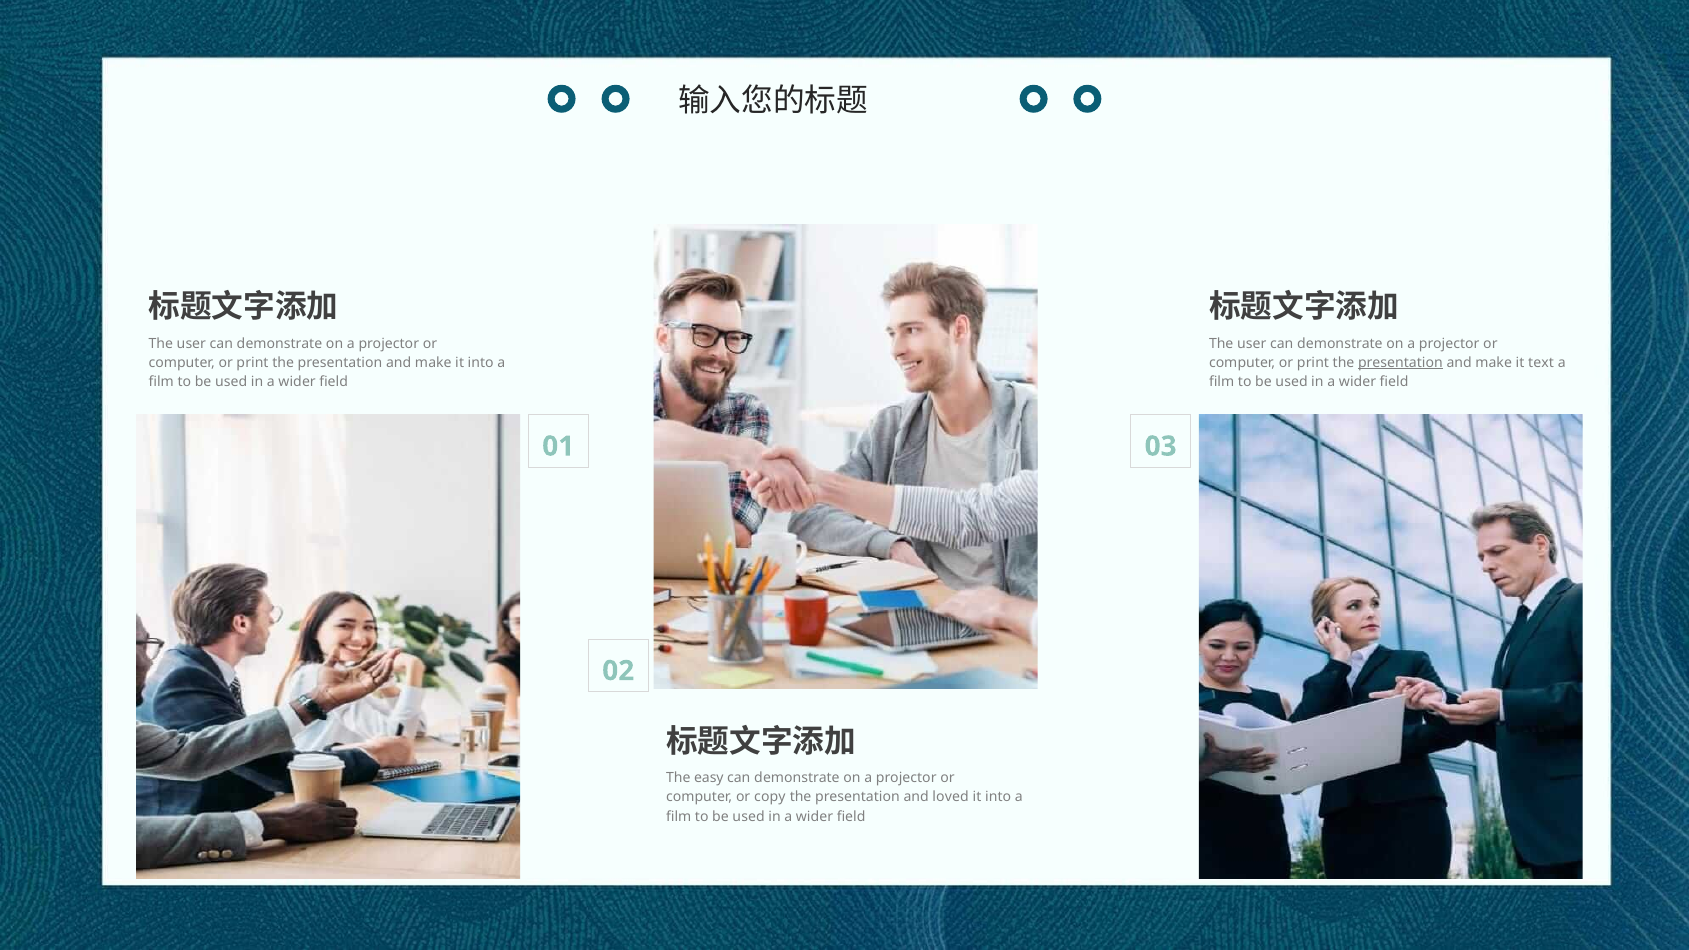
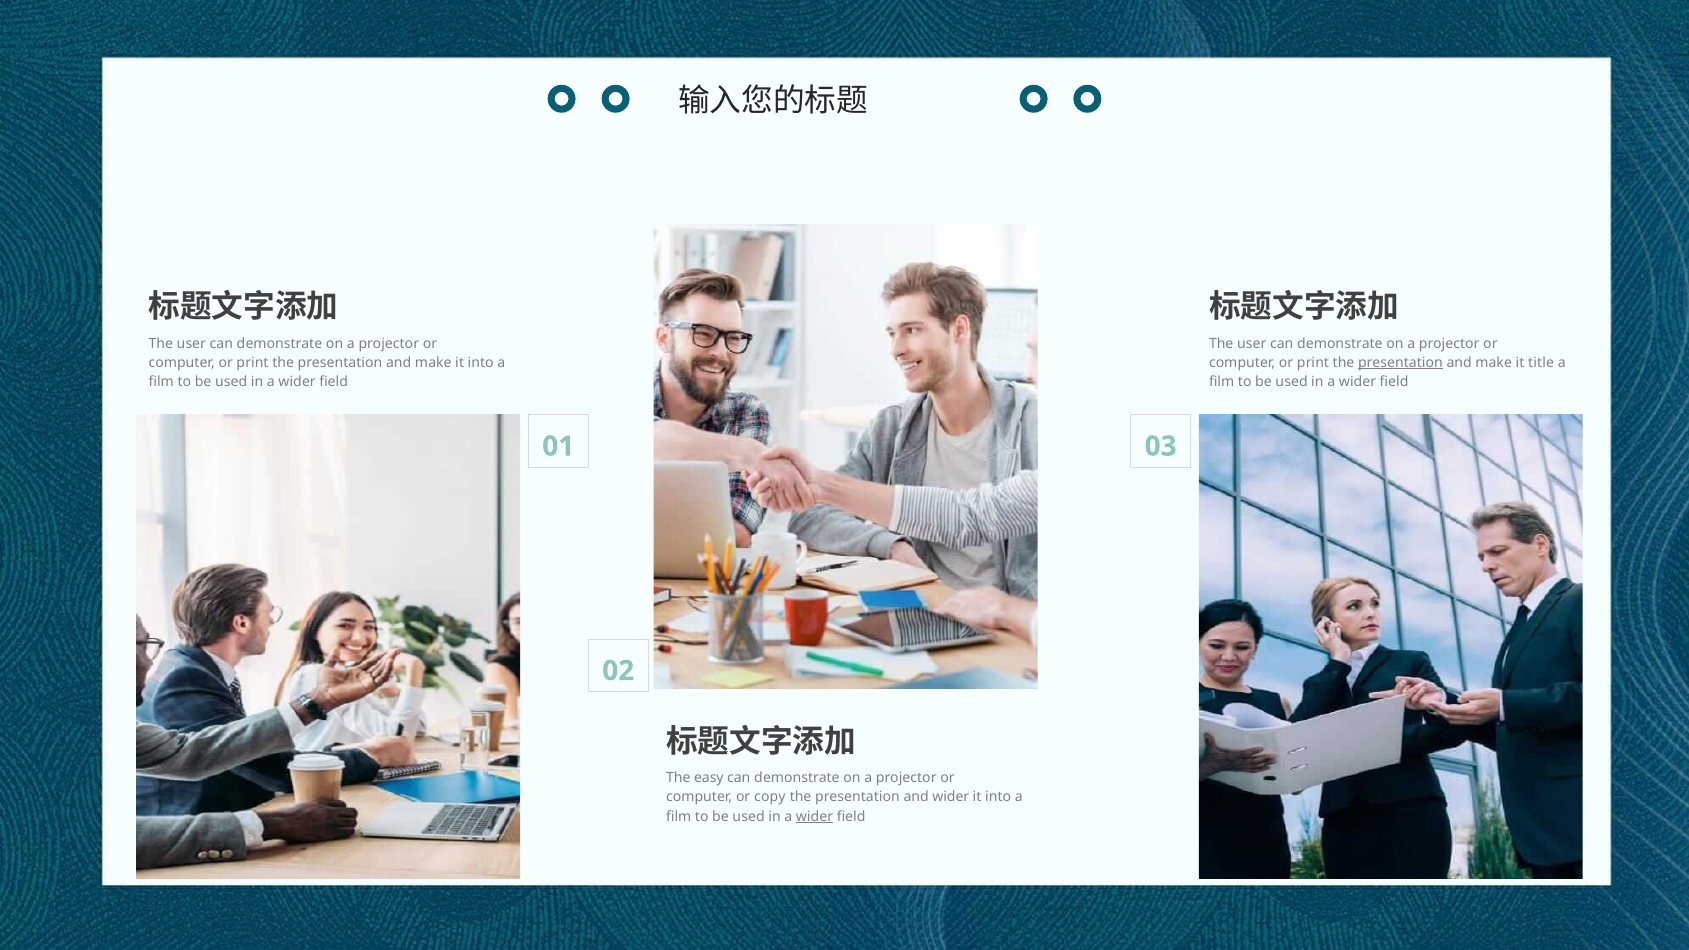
text: text -> title (1541, 363)
and loved: loved -> wider (951, 797)
wider underline: none -> present (814, 816)
